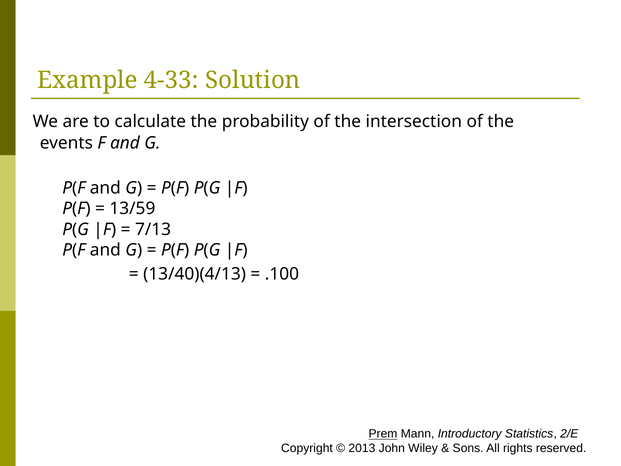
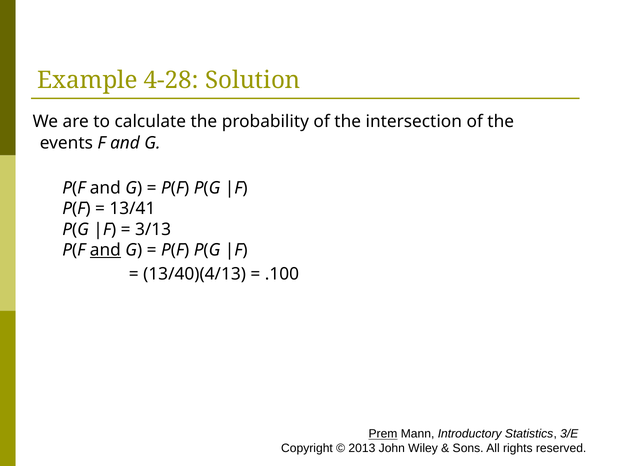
4-33: 4-33 -> 4-28 (171, 80)
13/59: 13/59 -> 13/41 (132, 209)
7/13: 7/13 -> 3/13 (153, 229)
and underline: none -> present (105, 250)
2/E: 2/E -> 3/E (569, 434)
